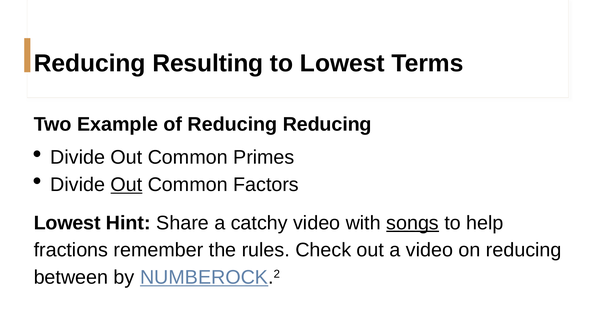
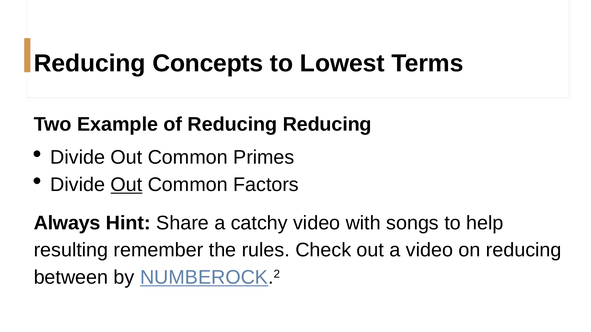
Resulting: Resulting -> Concepts (208, 63)
Lowest: Lowest -> Always (67, 223)
songs underline: present -> none (413, 223)
fractions: fractions -> resulting (71, 250)
